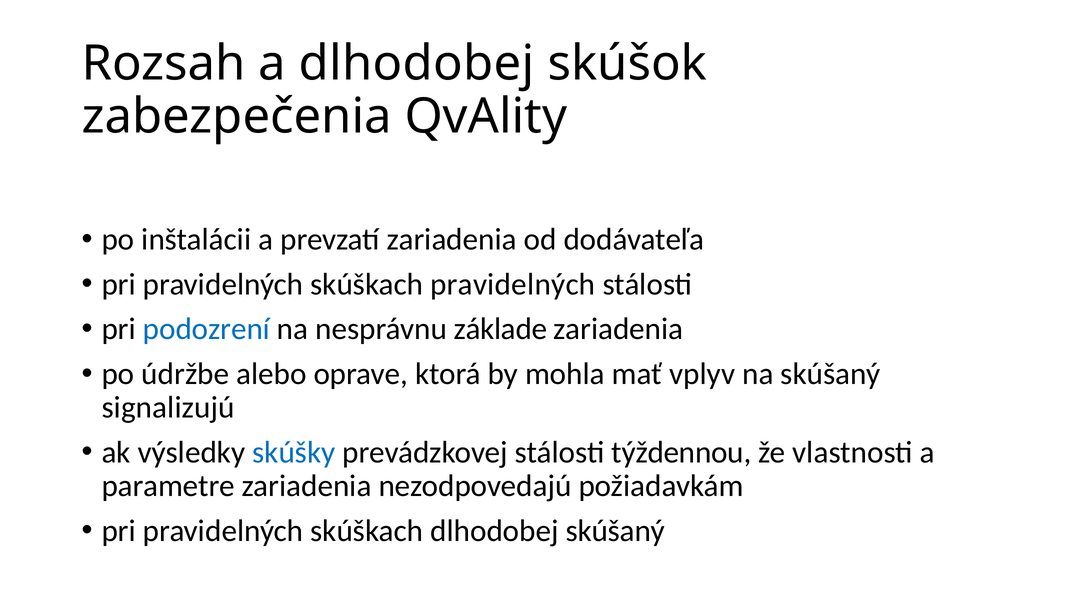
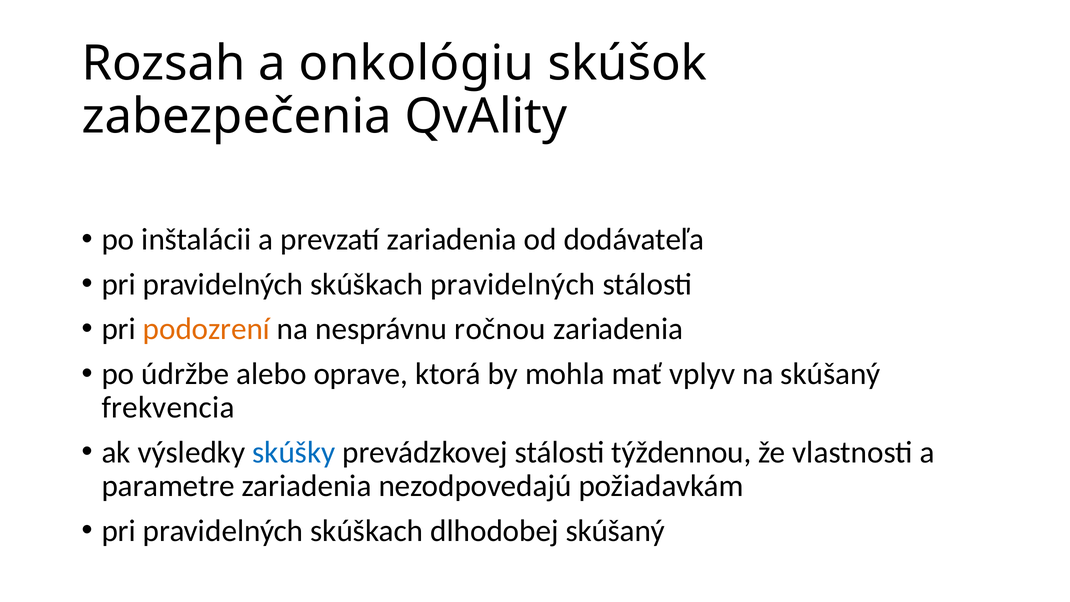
a dlhodobej: dlhodobej -> onkológiu (417, 63)
podozrení colour: blue -> orange (206, 329)
základe: základe -> ročnou (500, 329)
signalizujú: signalizujú -> frekvencia (168, 407)
